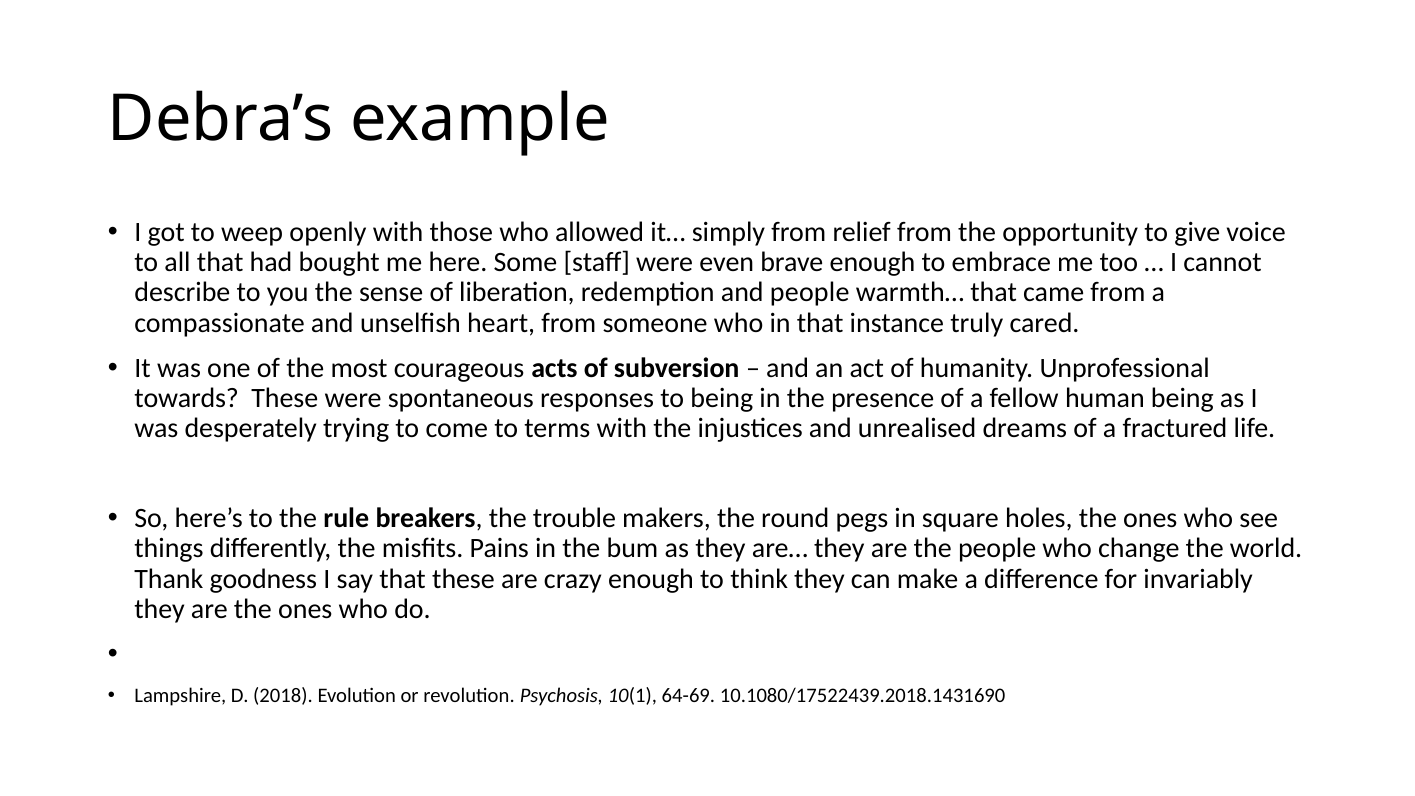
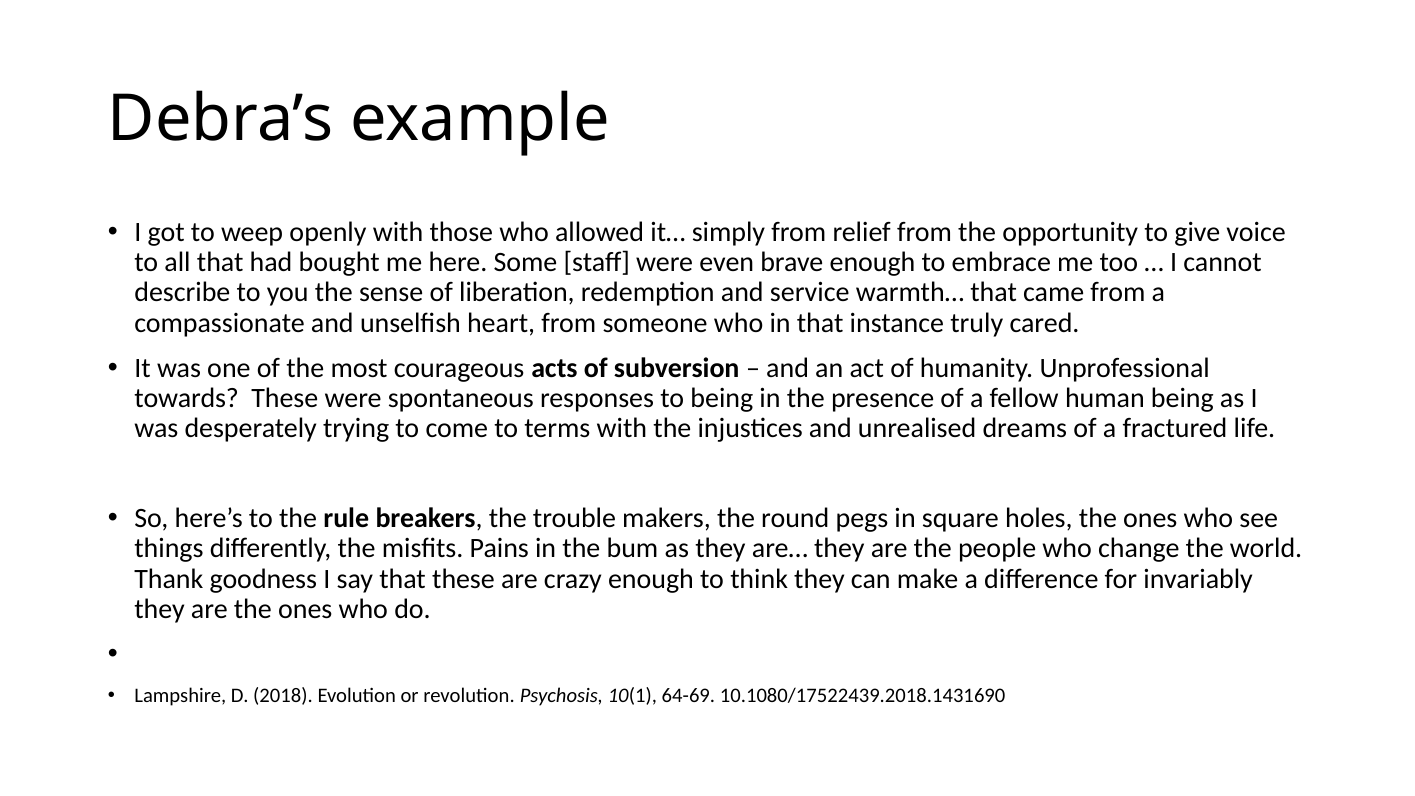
and people: people -> service (810, 293)
